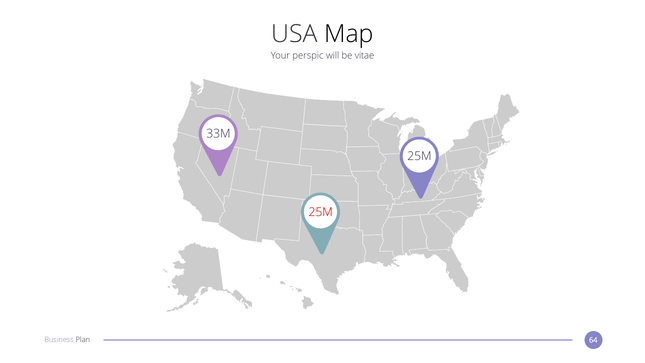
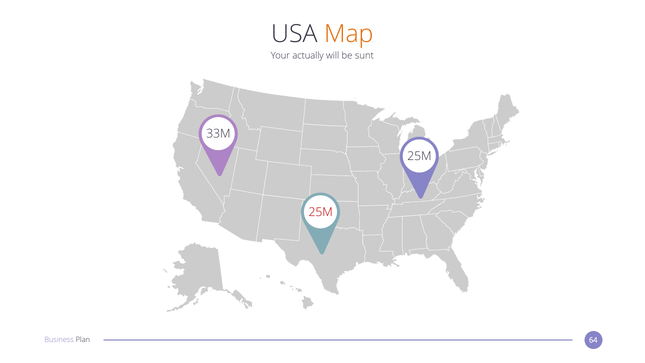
Map colour: black -> orange (349, 34)
perspic: perspic -> actually (308, 55)
vitae: vitae -> sunt (364, 55)
